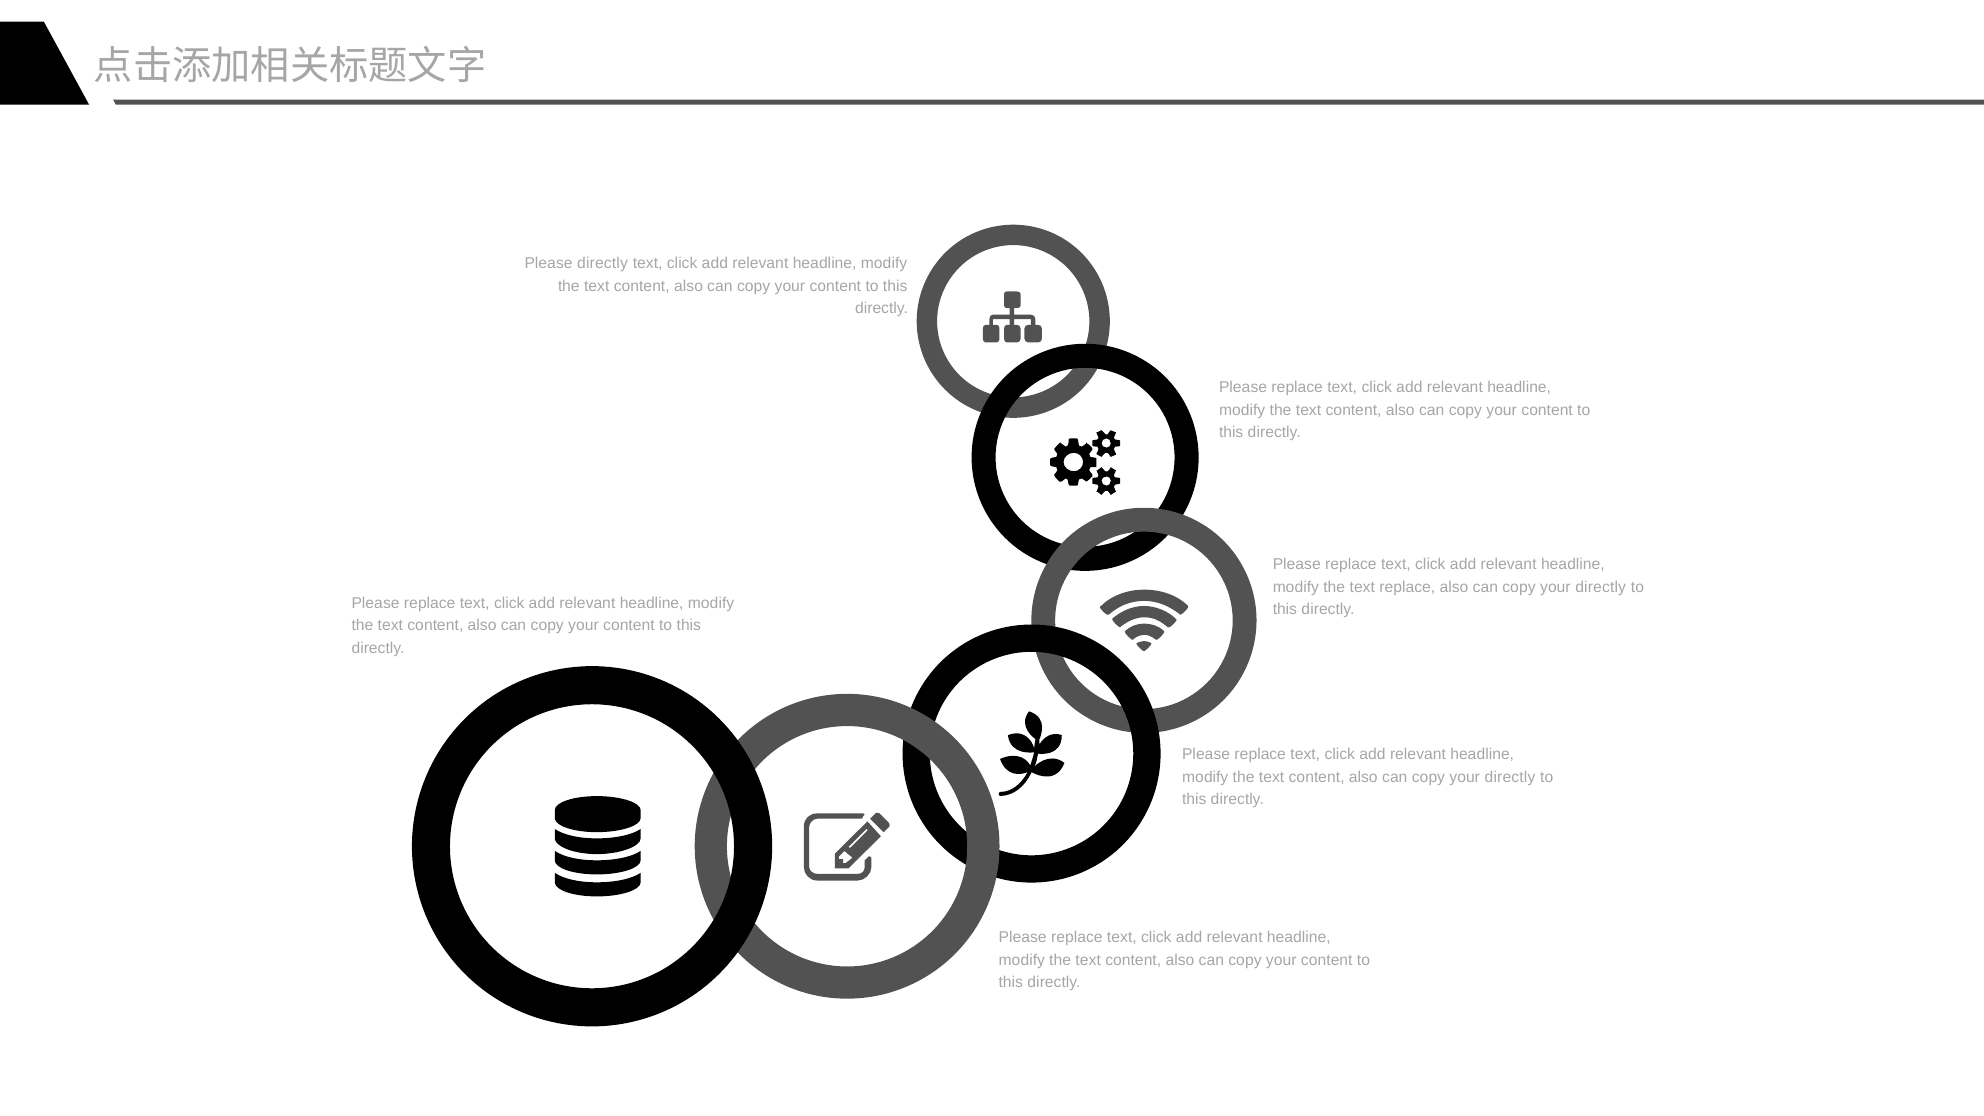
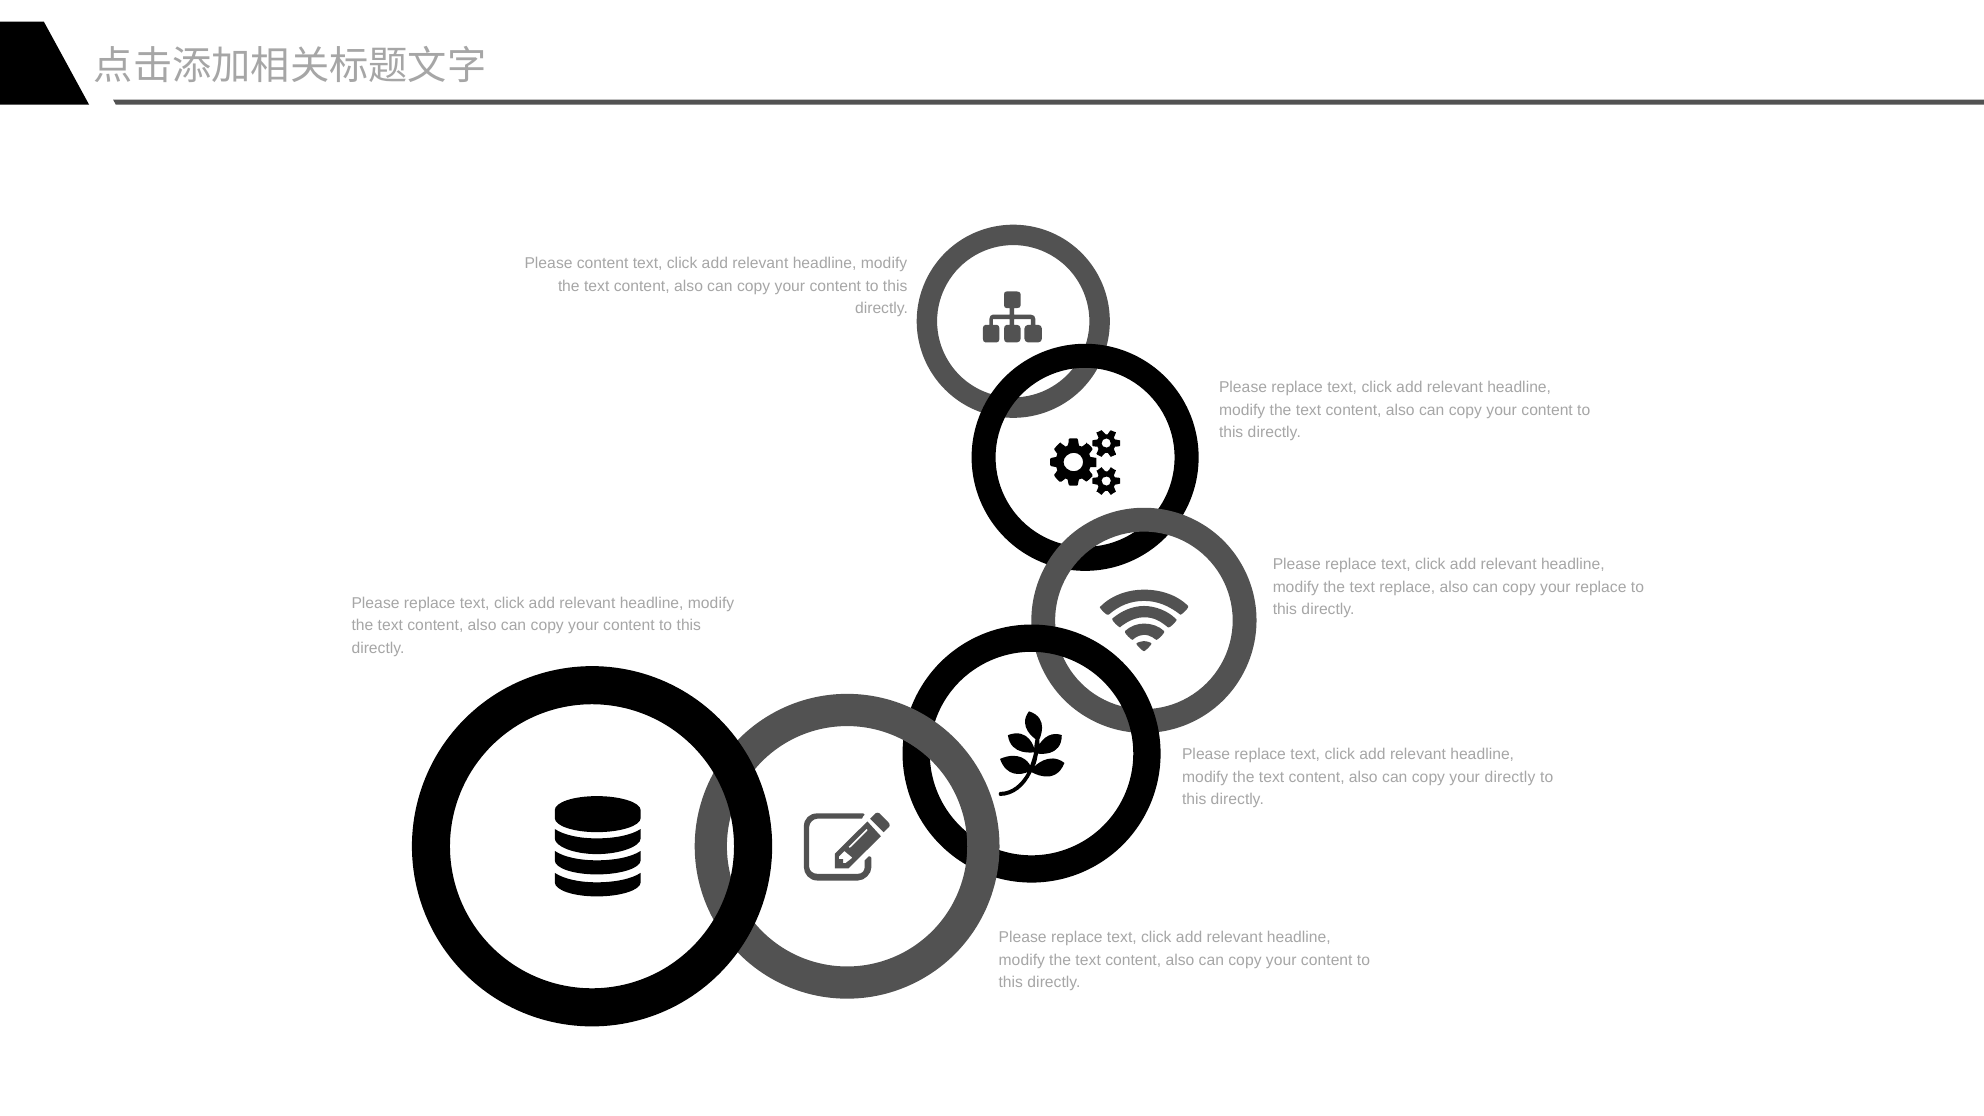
Please directly: directly -> content (603, 264)
directly: directly -> replace (1601, 587)
